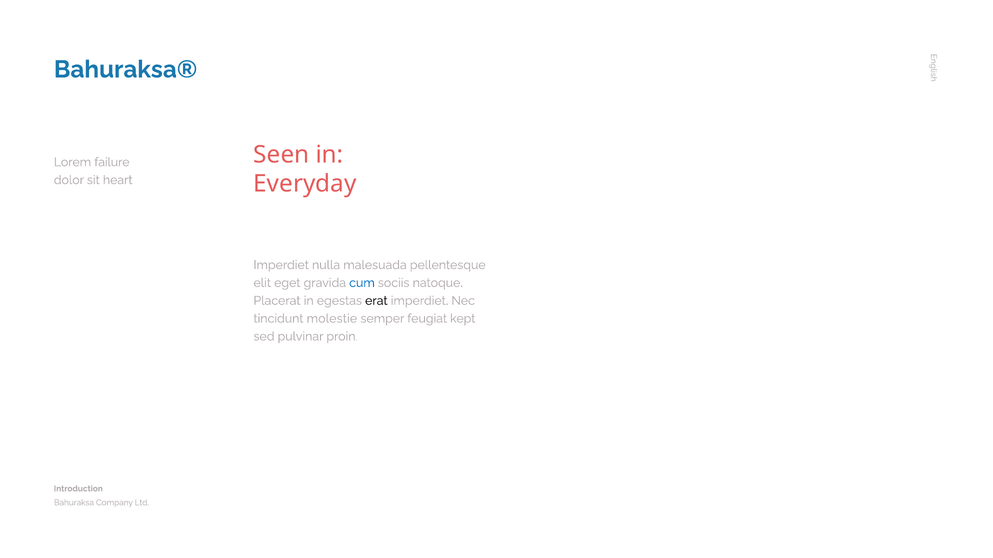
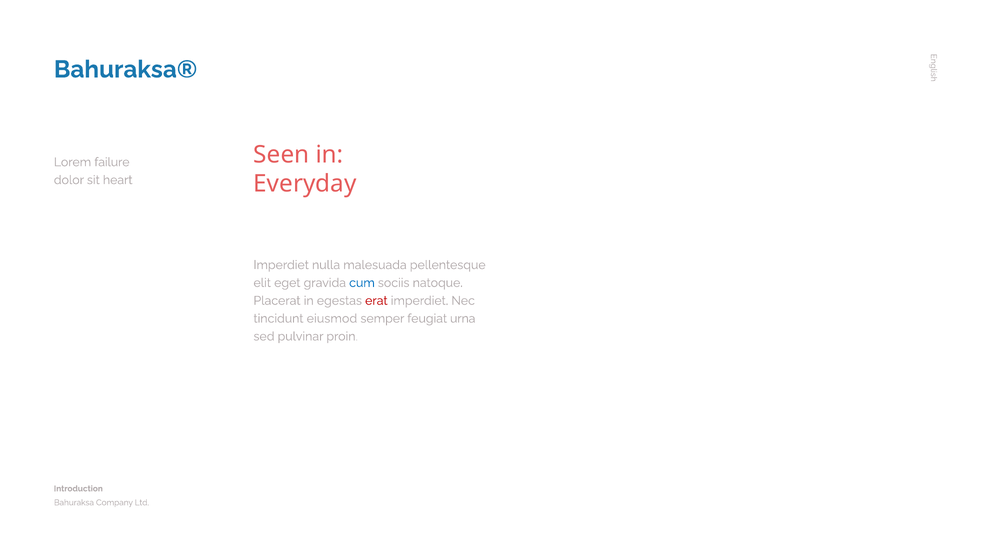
erat colour: black -> red (376, 301)
molestie: molestie -> eiusmod (332, 319)
kept: kept -> urna (463, 319)
